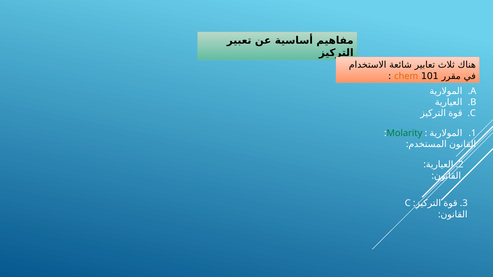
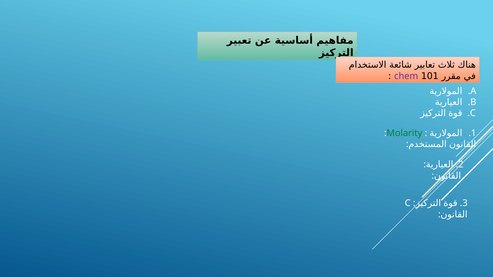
chem colour: orange -> purple (406, 76)
